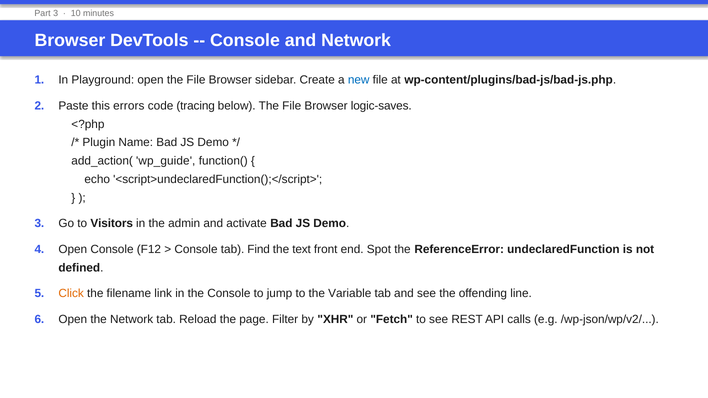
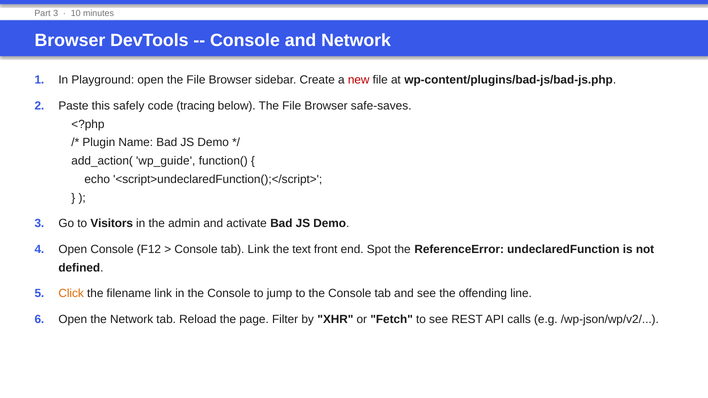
new colour: blue -> red (359, 80)
errors: errors -> safely (129, 106)
logic-saves: logic-saves -> safe-saves (381, 106)
tab Find: Find -> Link (259, 249)
to the Variable: Variable -> Console (350, 294)
